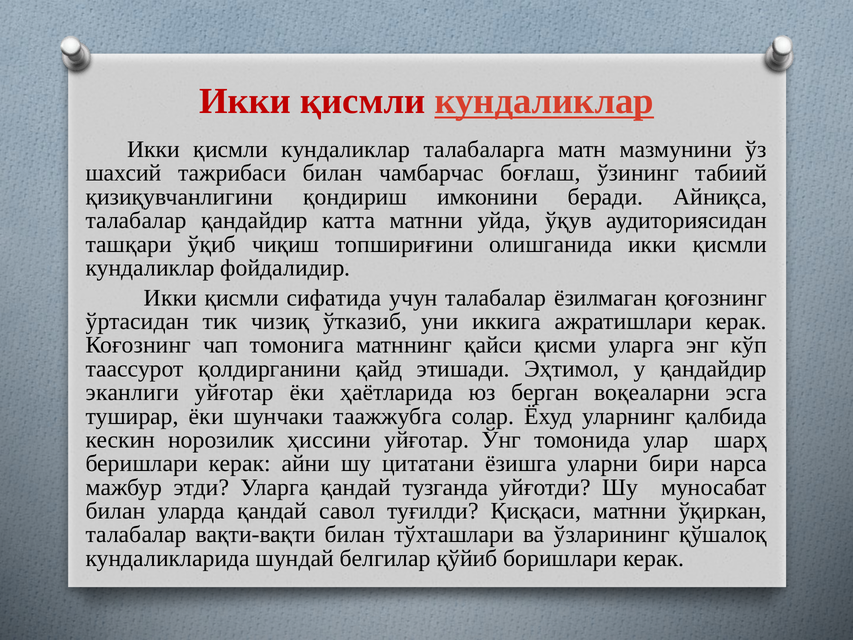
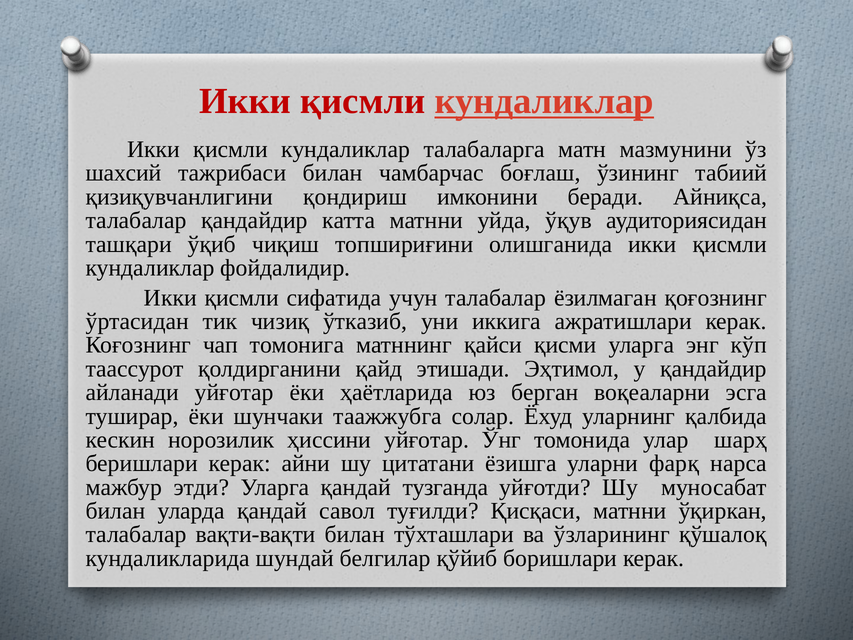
эканлиги: эканлиги -> айланади (132, 392)
бири: бири -> фарқ (674, 463)
